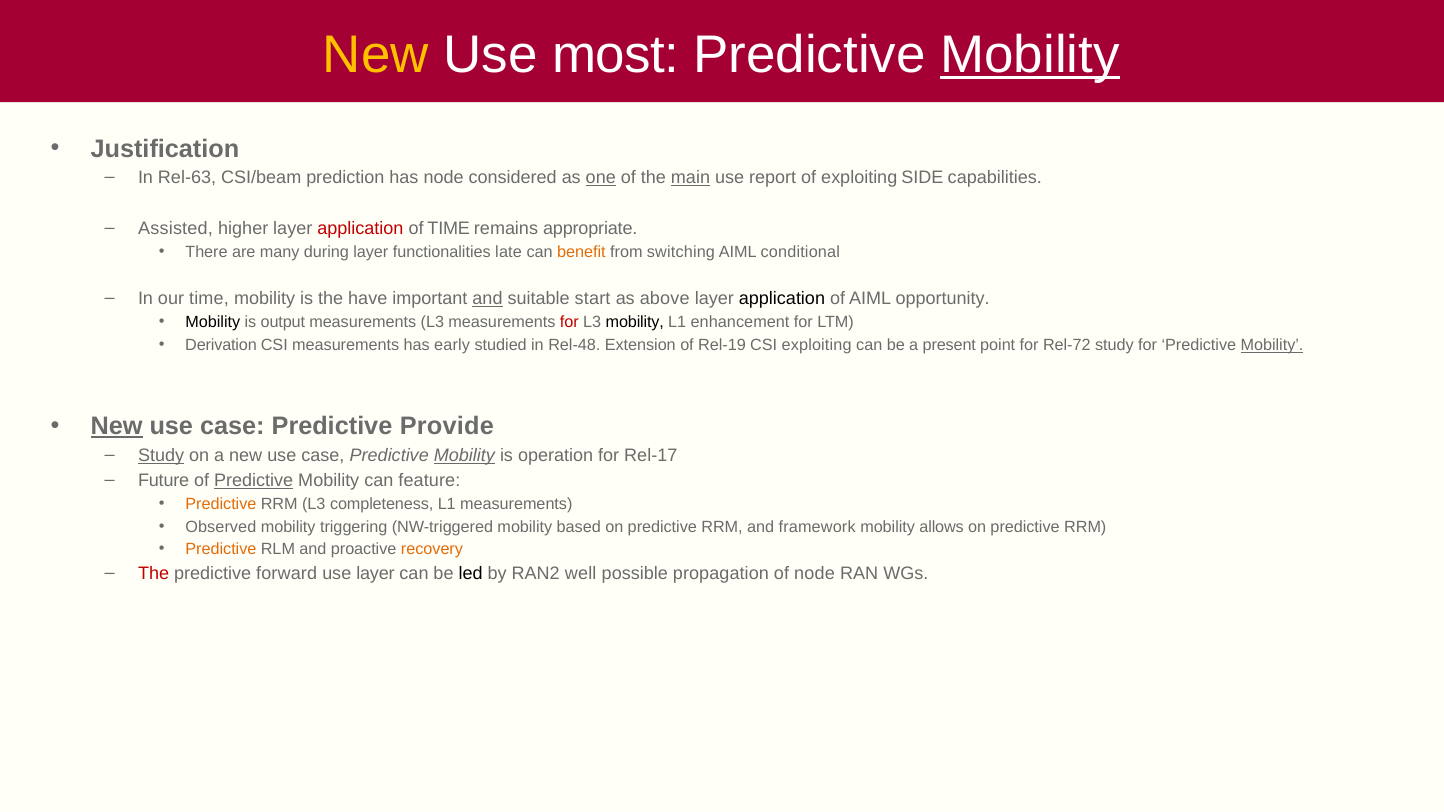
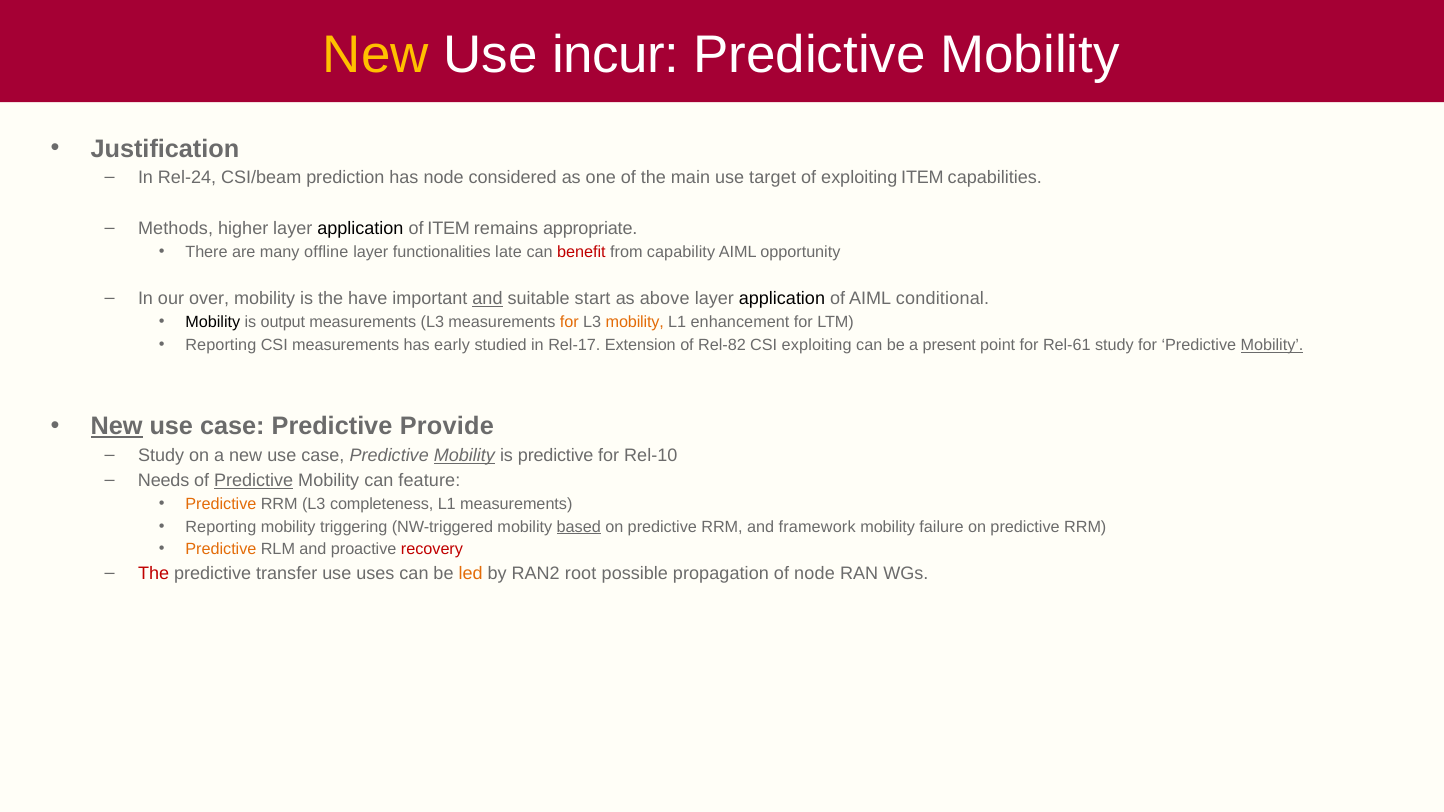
most: most -> incur (616, 55)
Mobility underline: present -> none (1030, 55)
Rel-63: Rel-63 -> Rel-24 (187, 178)
one underline: present -> none (601, 178)
main underline: present -> none (690, 178)
report: report -> target (773, 178)
exploiting SIDE: SIDE -> ITEM (922, 178)
Assisted: Assisted -> Methods (176, 228)
application colour: red -> black (360, 228)
of TIME: TIME -> ITEM (449, 228)
during: during -> offline (326, 252)
benefit colour: orange -> red (581, 252)
switching: switching -> capability (681, 252)
conditional: conditional -> opportunity (800, 252)
our time: time -> over (209, 299)
opportunity: opportunity -> conditional (943, 299)
for colour: red -> orange (569, 323)
mobility colour: black -> orange (635, 323)
Derivation: Derivation -> Reporting (221, 345)
Rel-48: Rel-48 -> Rel-17 (574, 345)
Rel-19: Rel-19 -> Rel-82 (722, 345)
Rel-72: Rel-72 -> Rel-61 (1067, 345)
Study underline: present -> none (161, 455)
is operation: operation -> predictive (556, 455)
Rel-17: Rel-17 -> Rel-10 (651, 455)
Future: Future -> Needs (164, 481)
Observed: Observed -> Reporting (221, 527)
based underline: none -> present (579, 527)
allows: allows -> failure (942, 527)
recovery colour: orange -> red (432, 550)
forward: forward -> transfer (287, 574)
use layer: layer -> uses (375, 574)
led colour: black -> orange (471, 574)
well: well -> root (581, 574)
